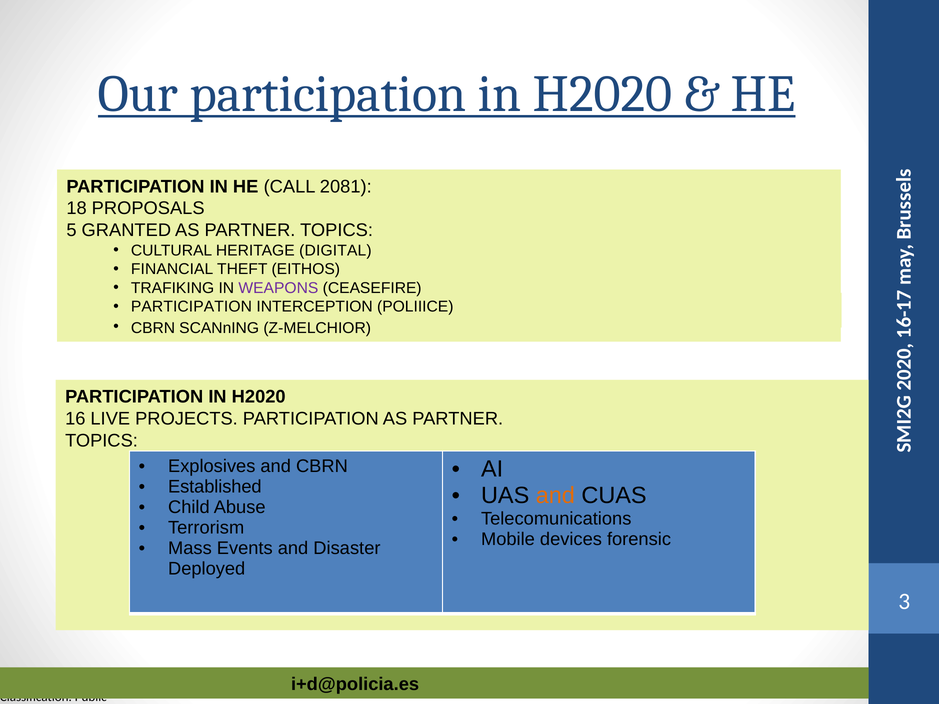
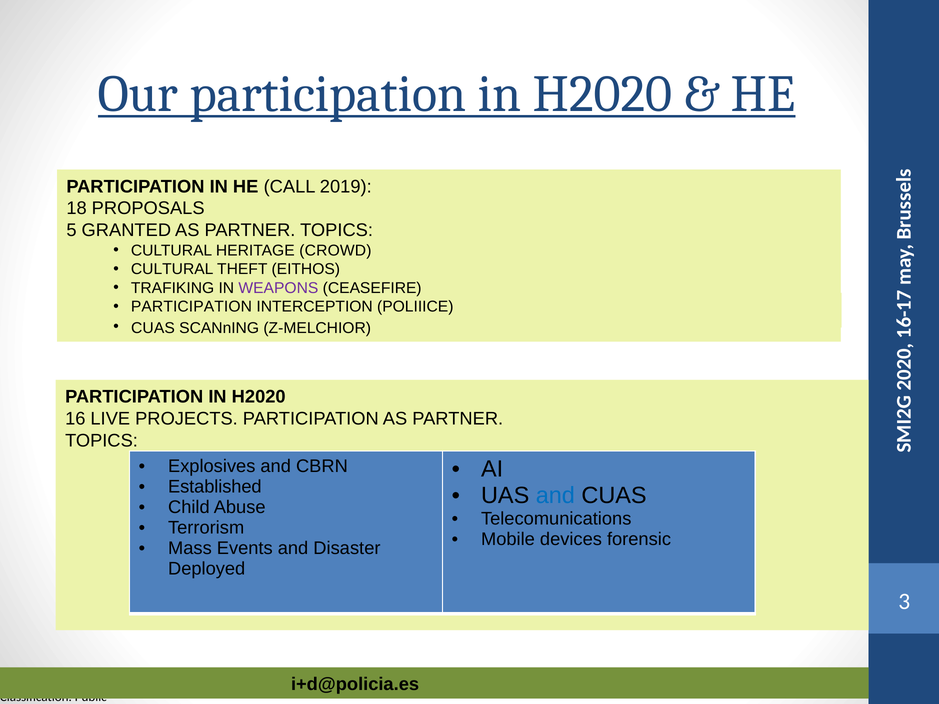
2081: 2081 -> 2019 (346, 187)
DIGITAL: DIGITAL -> CROWD (335, 251)
FINANCIAL: FINANCIAL -> CULTURAL (172, 269)
CBRN: CBRN -> CUAS (153, 328)
and colour: orange -> blue (555, 496)
